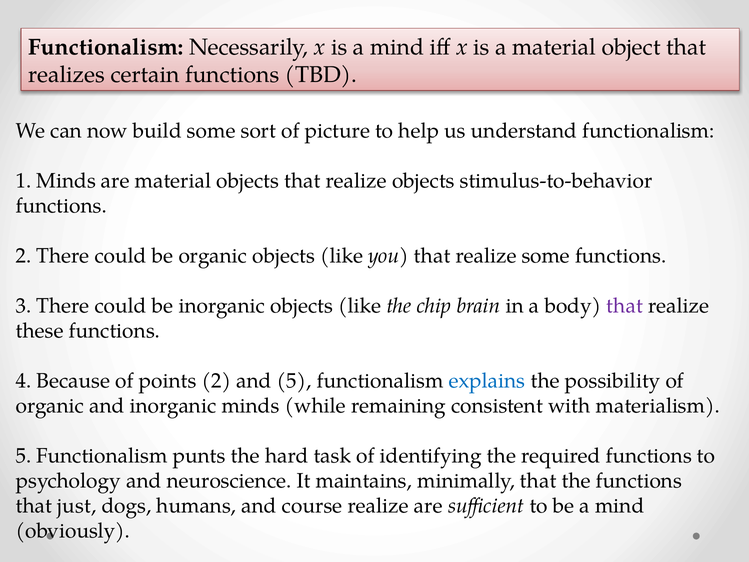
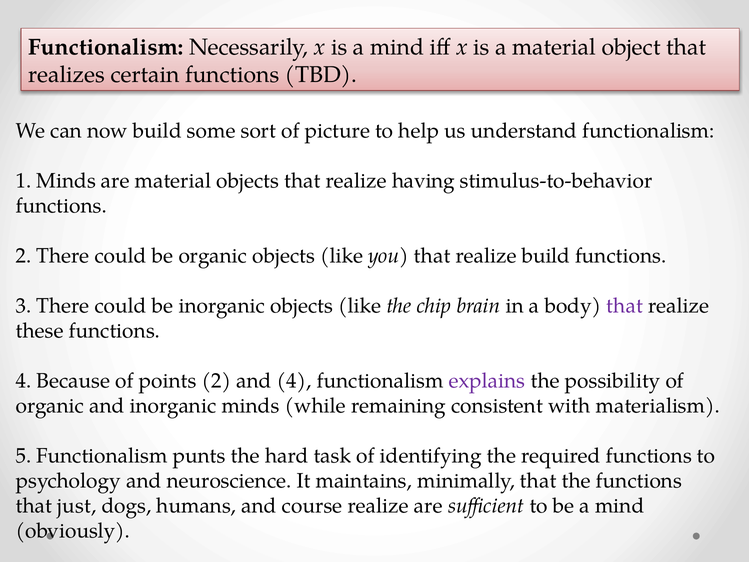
realize objects: objects -> having (424, 181)
realize some: some -> build (546, 256)
and 5: 5 -> 4 (294, 381)
explains colour: blue -> purple (487, 381)
